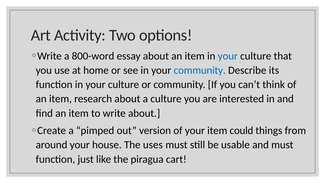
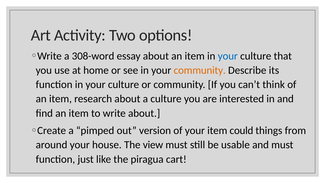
800-word: 800-word -> 308-word (93, 56)
community colour: blue -> orange (200, 70)
uses: uses -> view (153, 145)
